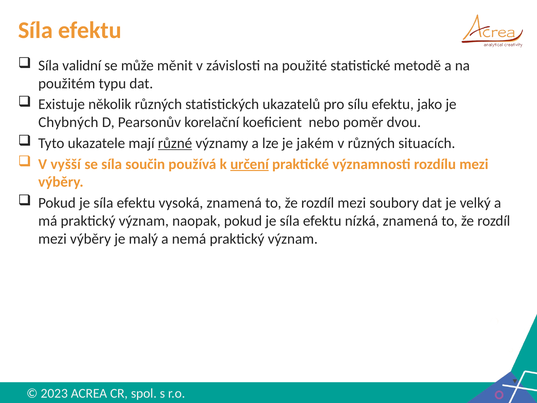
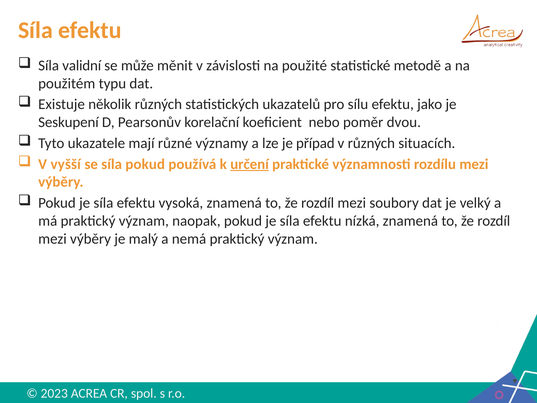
Chybných: Chybných -> Seskupení (68, 122)
různé underline: present -> none (175, 143)
jakém: jakém -> případ (315, 143)
síla součin: součin -> pokud (145, 164)
